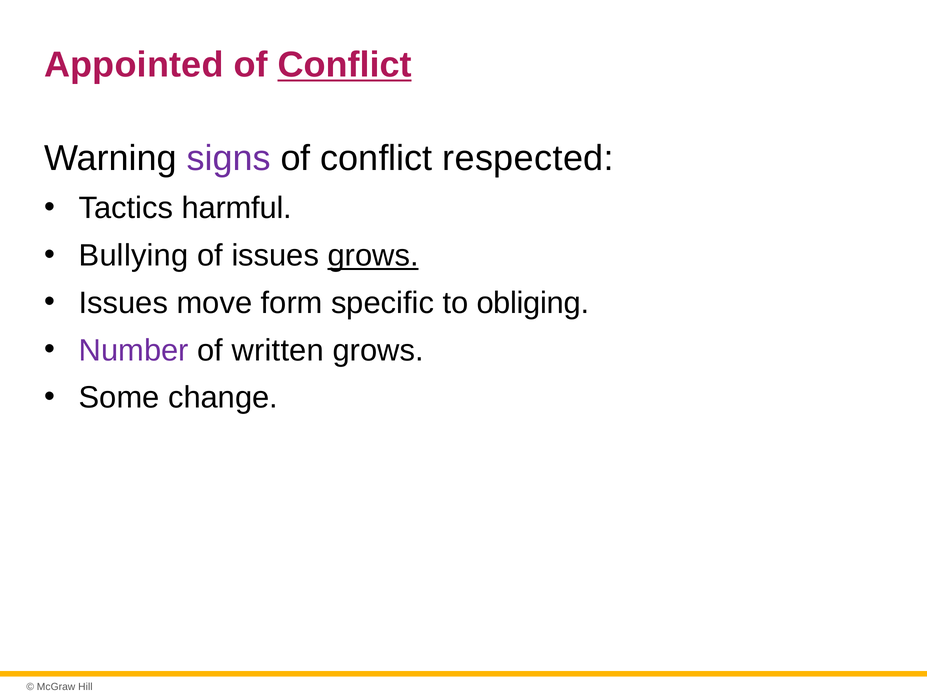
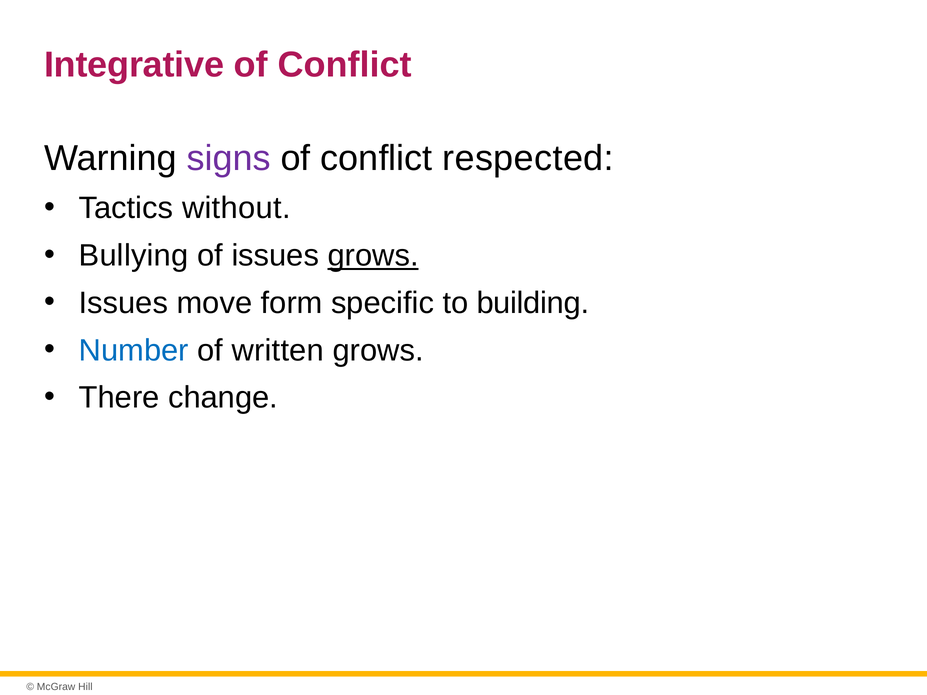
Appointed: Appointed -> Integrative (134, 65)
Conflict underline: present -> none (345, 65)
harmful: harmful -> without (236, 208)
obliging: obliging -> building (533, 303)
Number colour: purple -> blue (134, 350)
Some: Some -> There (119, 398)
